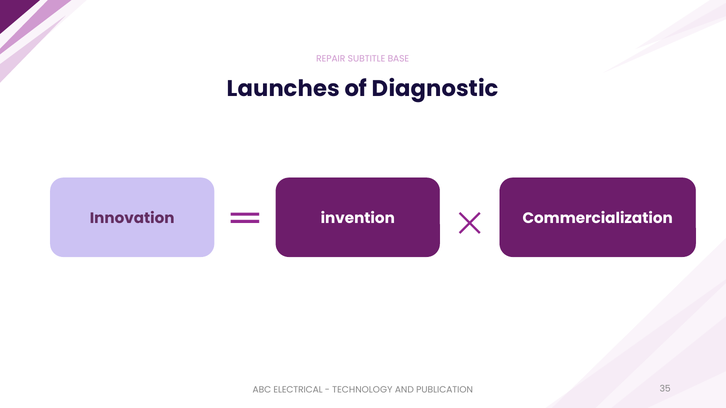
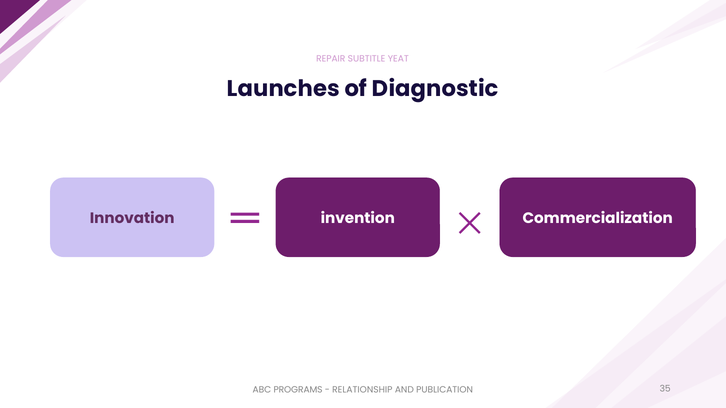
BASE: BASE -> YEAT (398, 59)
ELECTRICAL: ELECTRICAL -> PROGRAMS (298, 390)
TECHNOLOGY: TECHNOLOGY -> RELATIONSHIP (362, 390)
